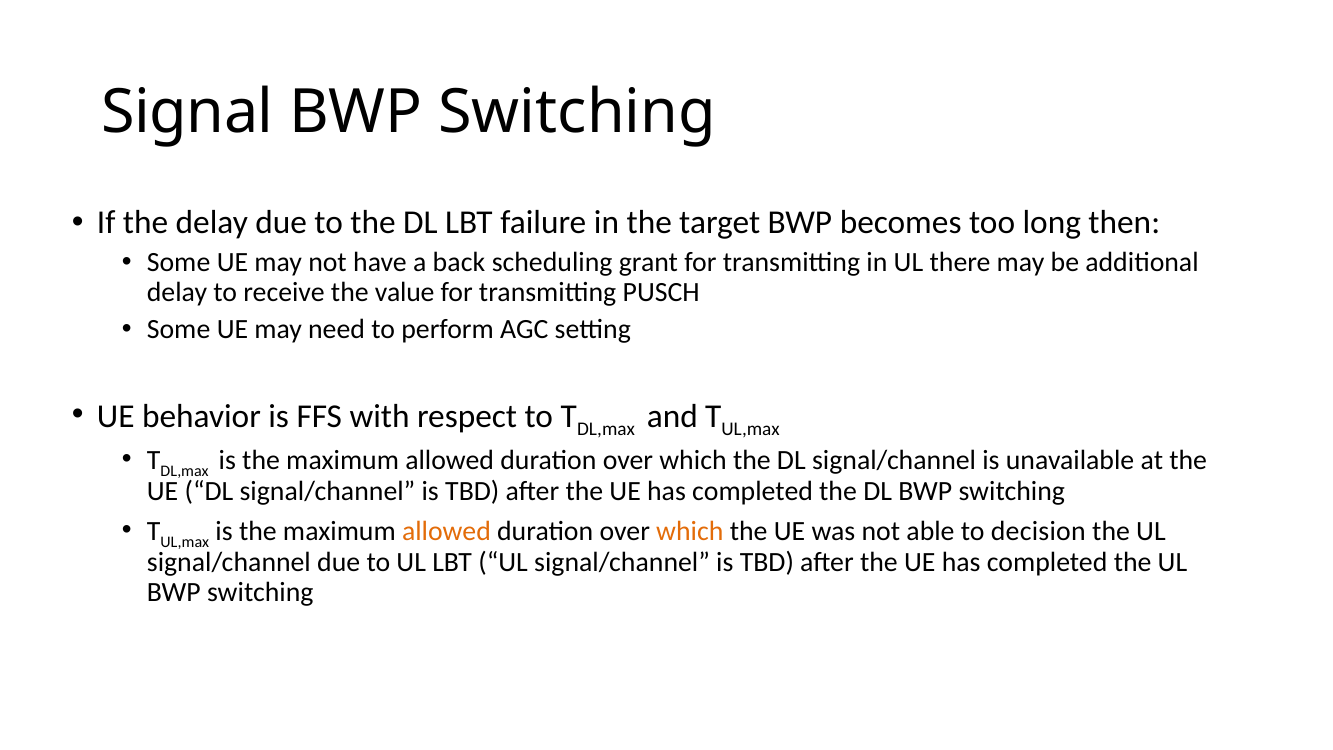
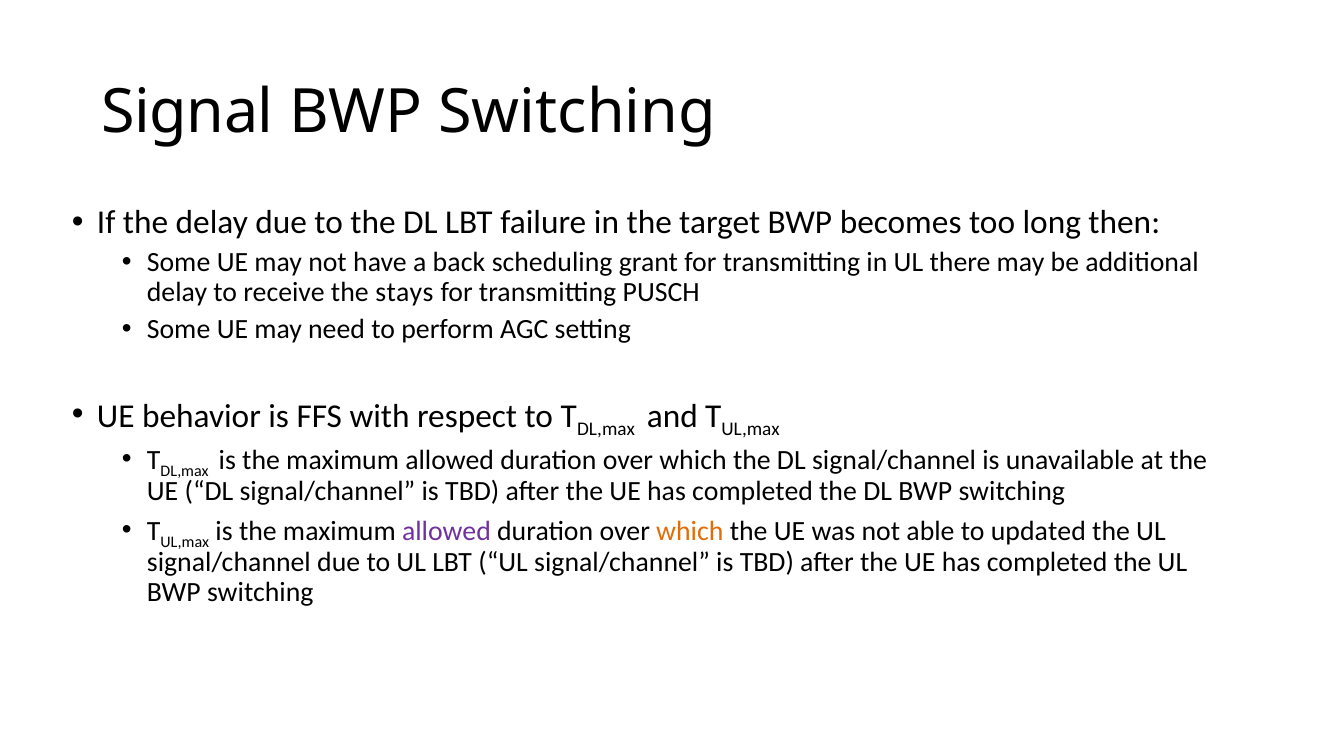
value: value -> stays (404, 292)
allowed colour: orange -> purple (446, 532)
decision: decision -> updated (1038, 532)
